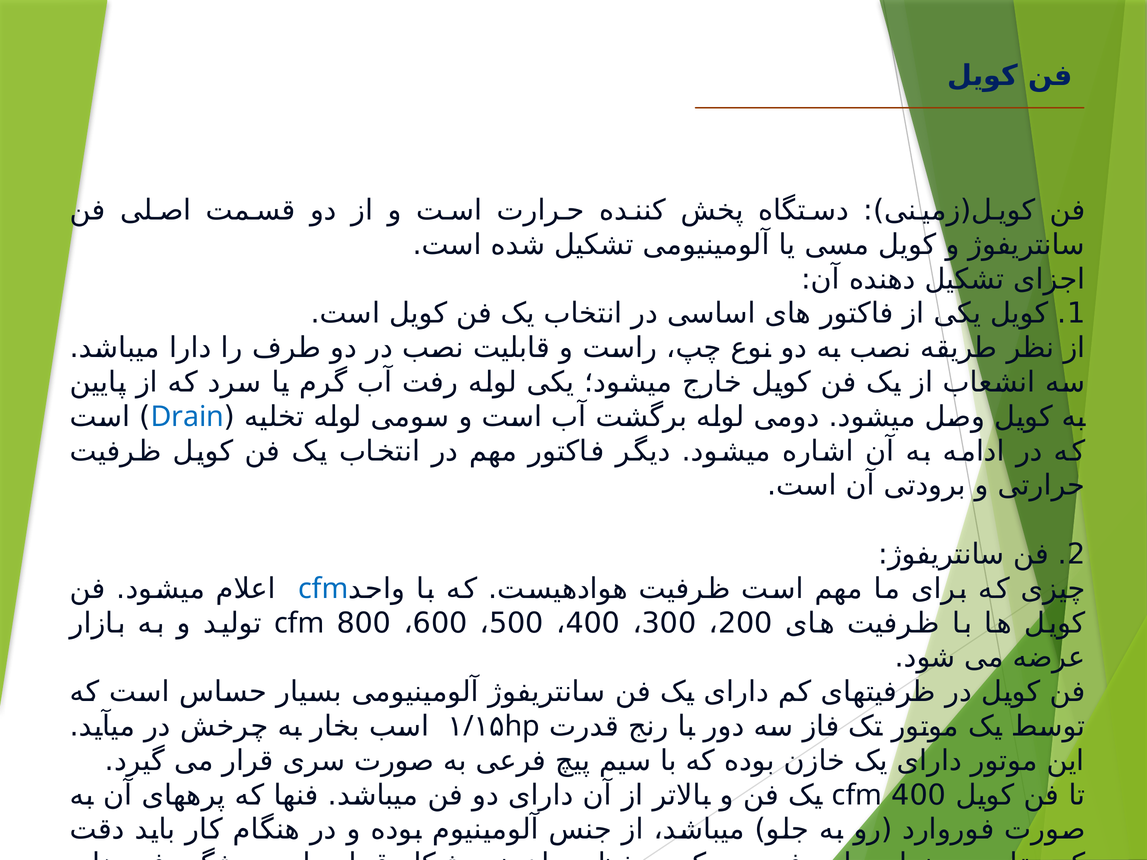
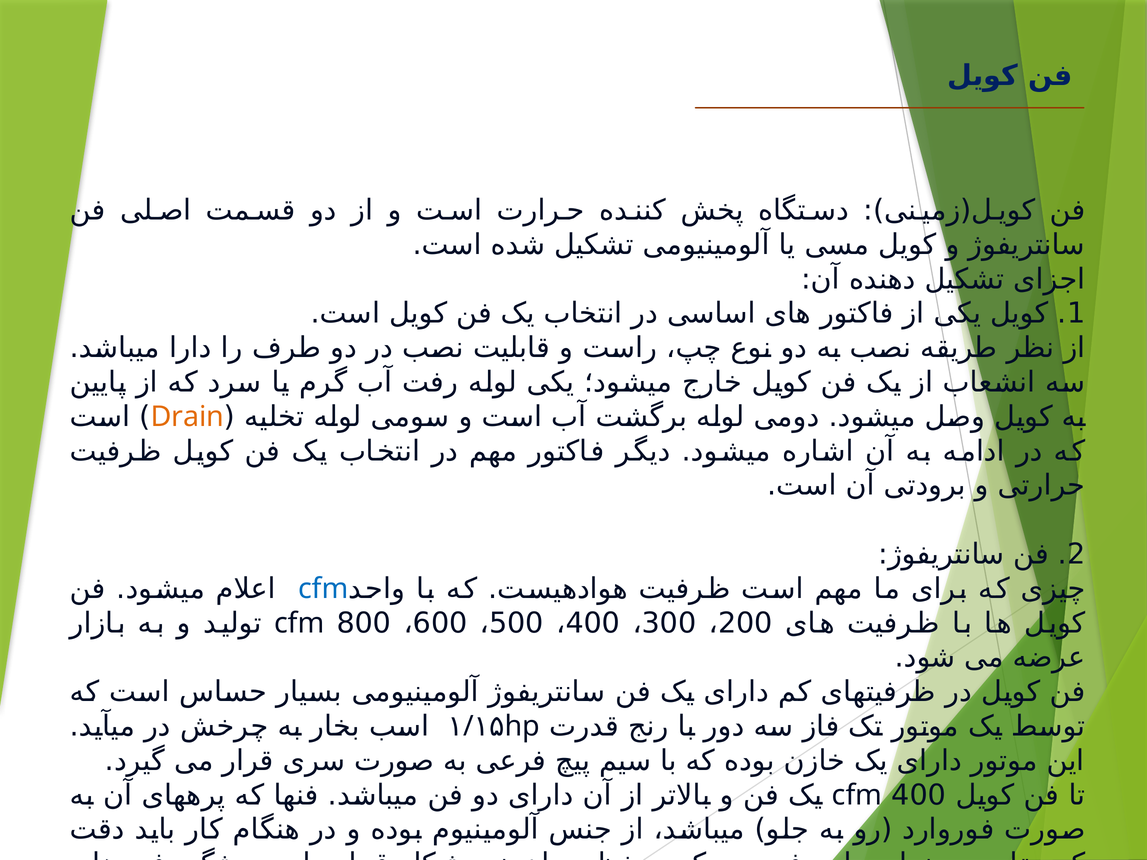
Drain colour: blue -> orange (187, 417)
